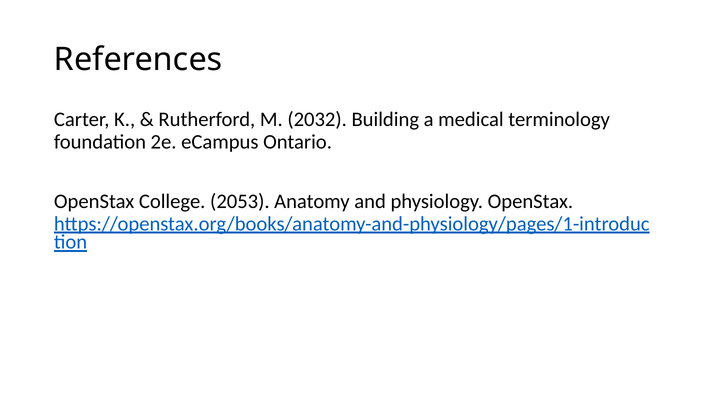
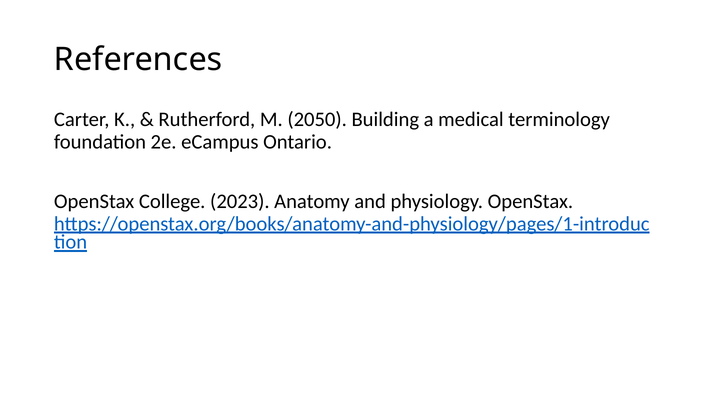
2032: 2032 -> 2050 (317, 120)
2053: 2053 -> 2023 (240, 201)
